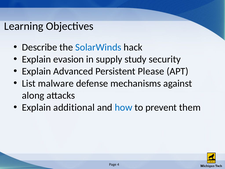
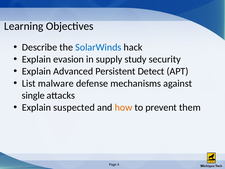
Please: Please -> Detect (151, 71)
along: along -> single (33, 95)
additional: additional -> suspected (74, 107)
how colour: blue -> orange (124, 107)
